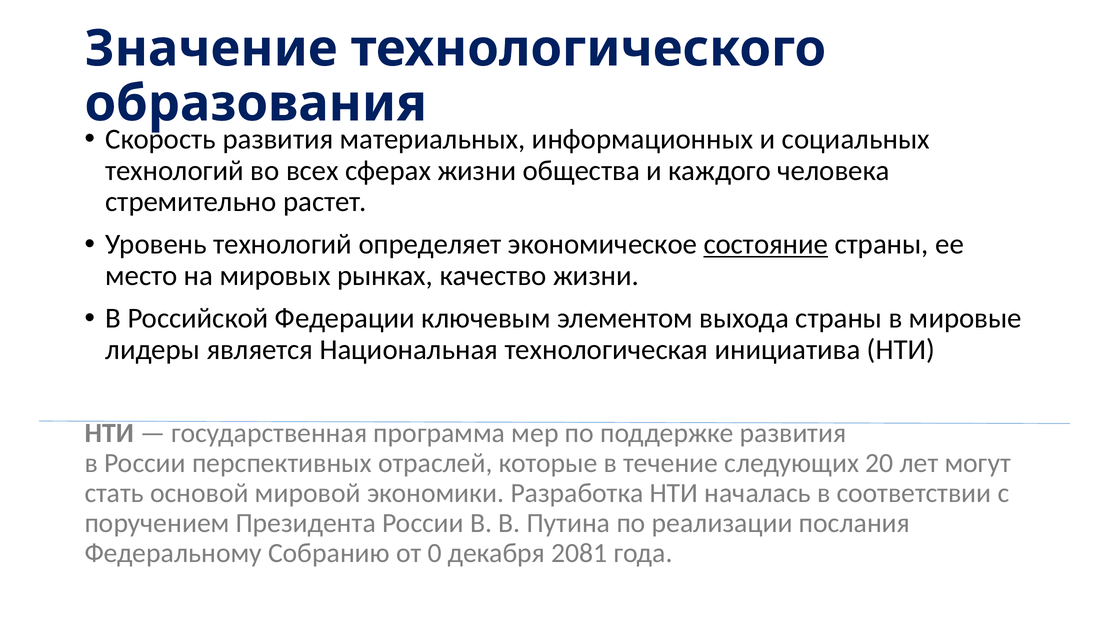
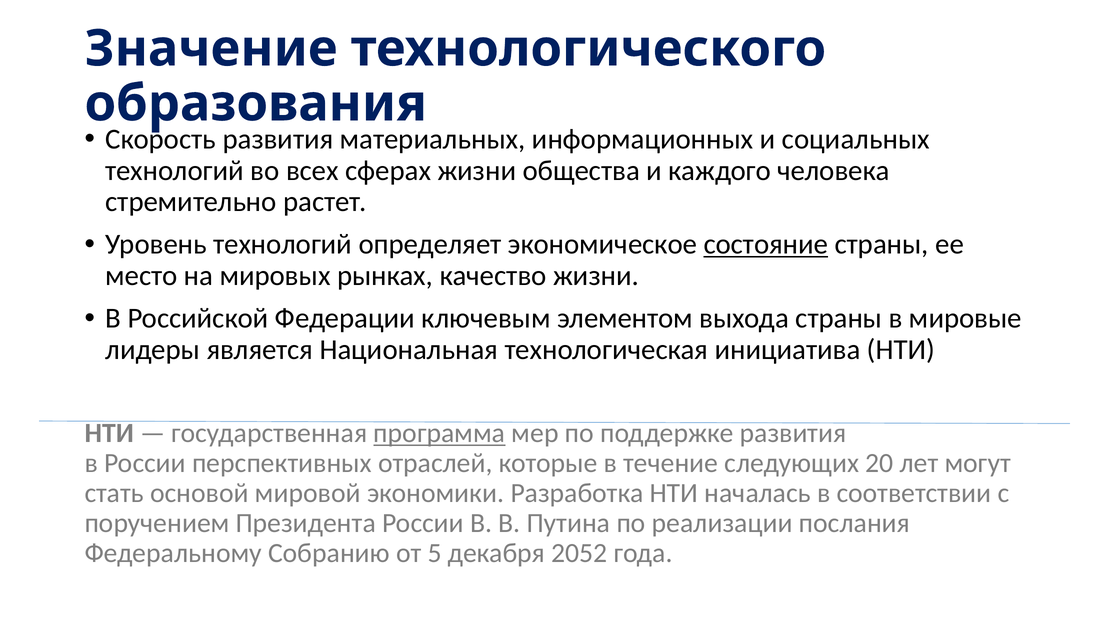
программа underline: none -> present (439, 433)
0: 0 -> 5 (435, 553)
2081: 2081 -> 2052 (579, 553)
